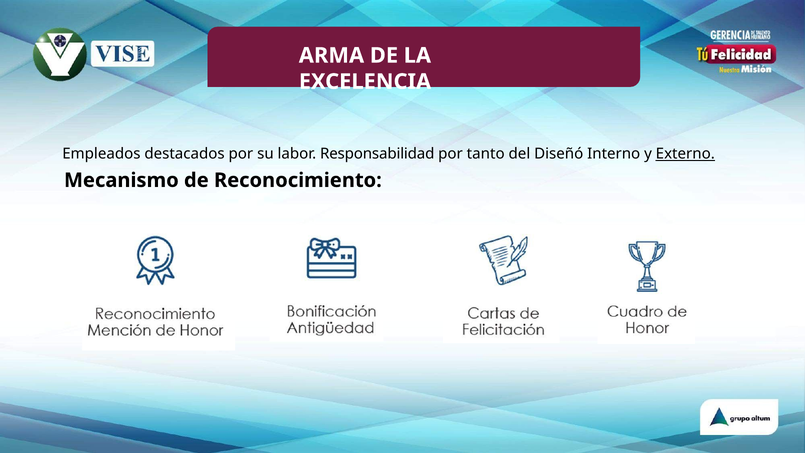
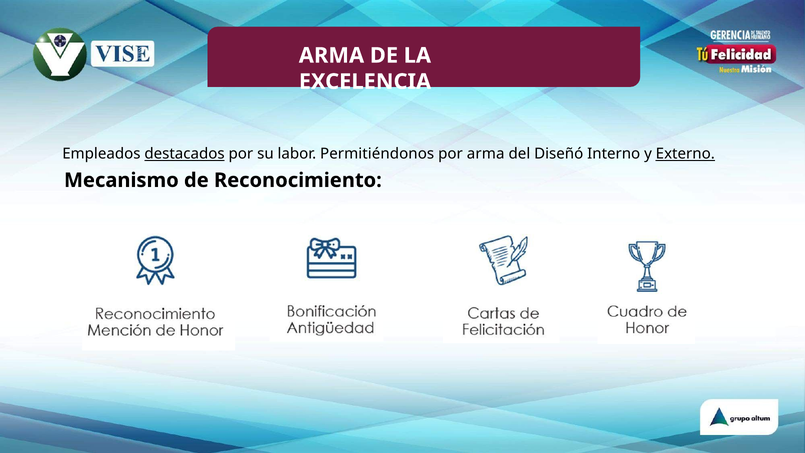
destacados underline: none -> present (185, 154)
Responsabilidad: Responsabilidad -> Permitiéndonos (377, 154)
por tanto: tanto -> arma (486, 154)
